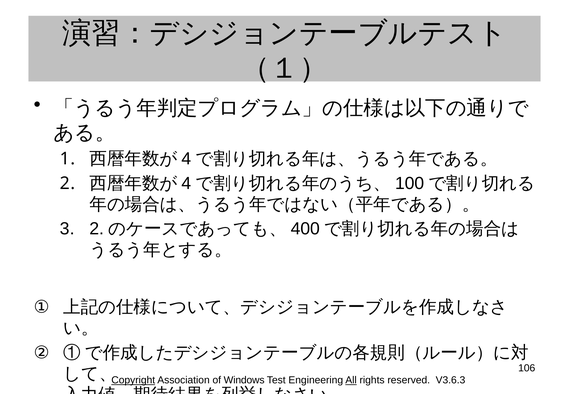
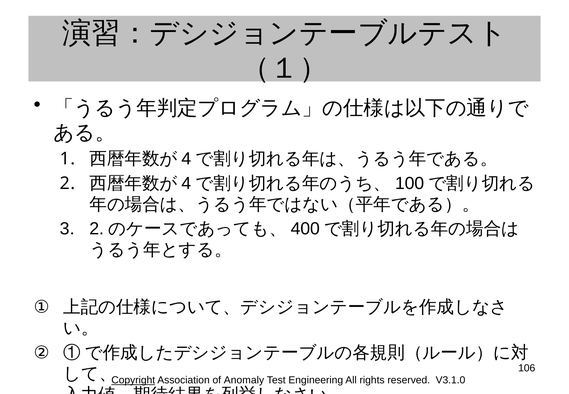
Windows: Windows -> Anomaly (244, 380)
All underline: present -> none (351, 380)
V3.6.3: V3.6.3 -> V3.1.0 (451, 380)
